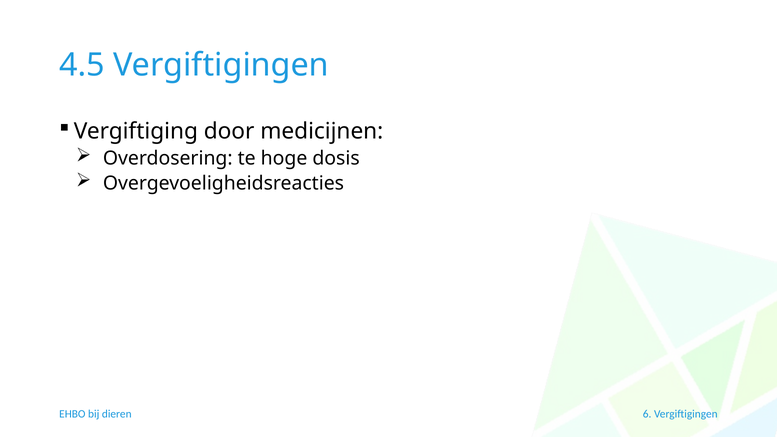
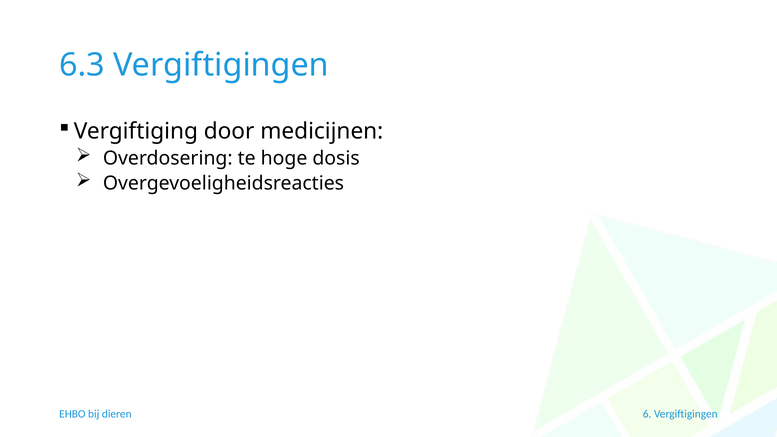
4.5: 4.5 -> 6.3 (82, 65)
